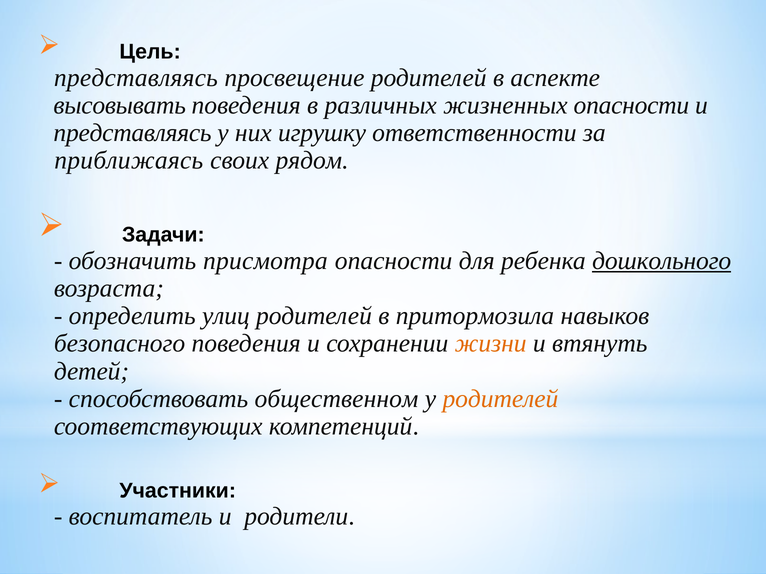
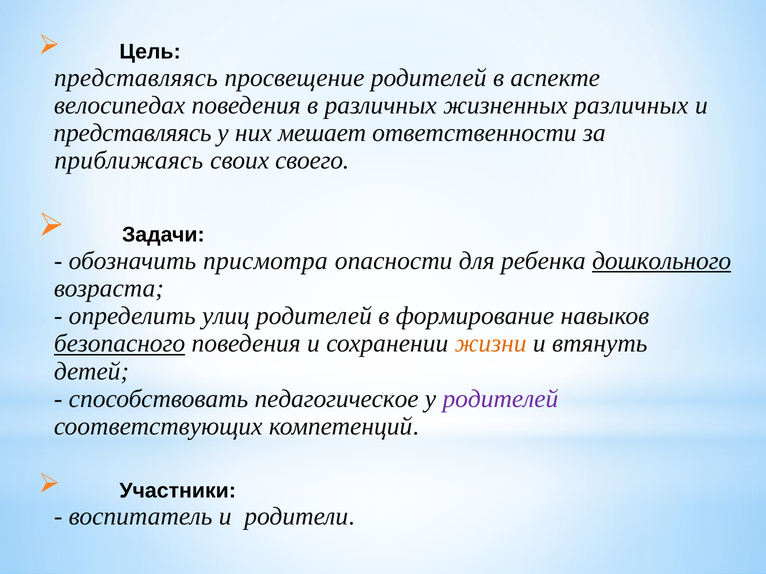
высовывать: высовывать -> велосипедах (120, 105)
жизненных опасности: опасности -> различных (631, 105)
игрушку: игрушку -> мешает (322, 133)
рядом: рядом -> своего (312, 161)
притормозила: притормозила -> формирование (475, 316)
безопасного underline: none -> present (120, 344)
общественном: общественном -> педагогическое (337, 399)
родителей colour: orange -> purple (500, 399)
